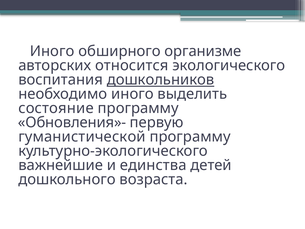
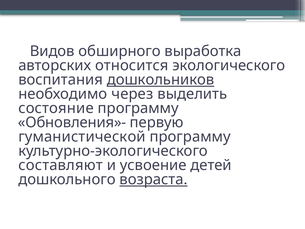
Иного: Иного -> Видов (52, 51)
организме: организме -> выработка (203, 51)
необходимо иного: иного -> через (132, 94)
важнейшие: важнейшие -> составляют (61, 165)
единства: единства -> усвоение (153, 165)
возраста underline: none -> present (154, 179)
